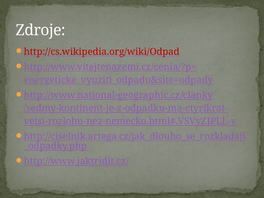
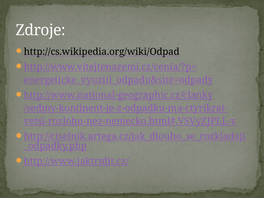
http://cs.wikipedia.org/wiki/Odpad colour: red -> black (102, 52)
